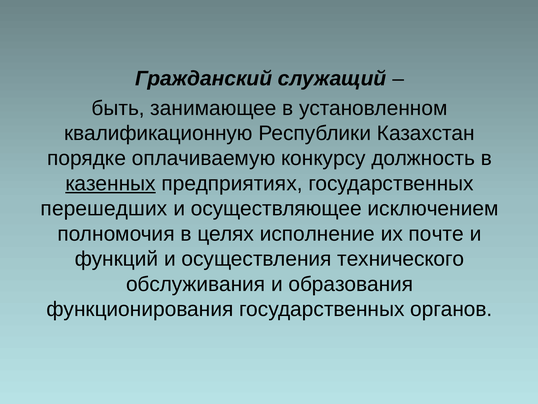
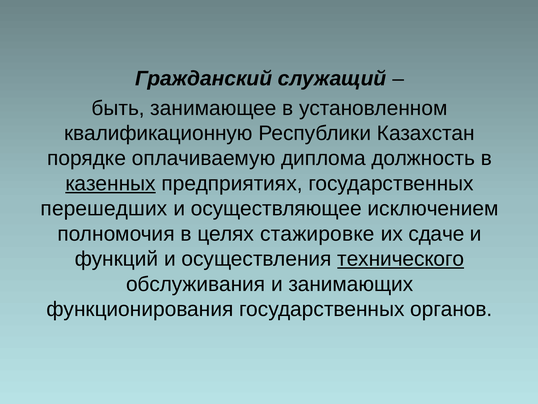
конкурсу: конкурсу -> диплома (323, 158)
исполнение: исполнение -> стажировке (317, 234)
почте: почте -> сдаче (436, 234)
технического underline: none -> present (401, 259)
образования: образования -> занимающих (351, 284)
